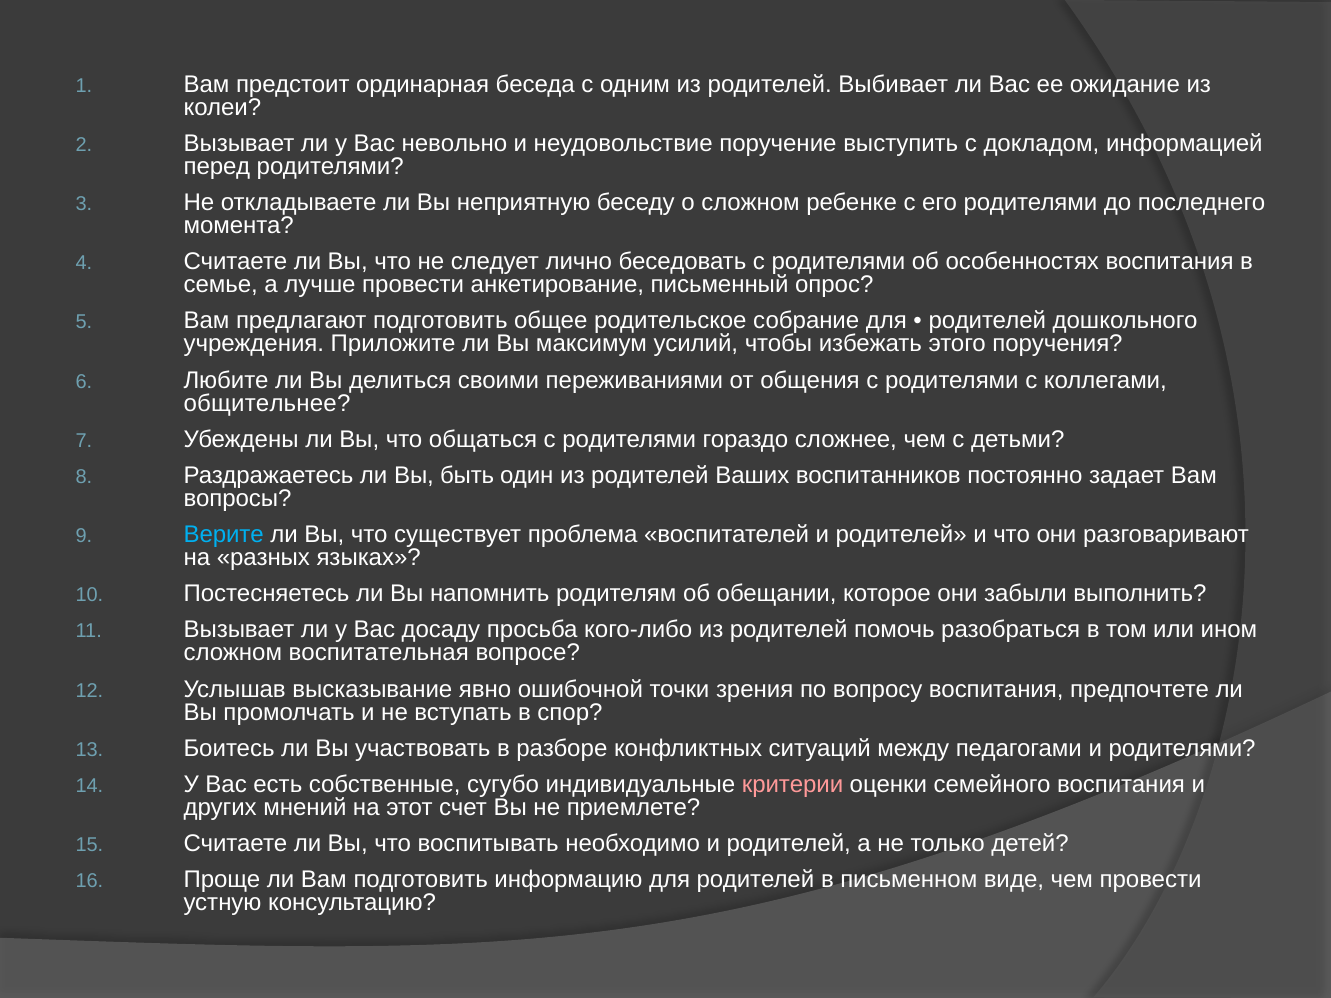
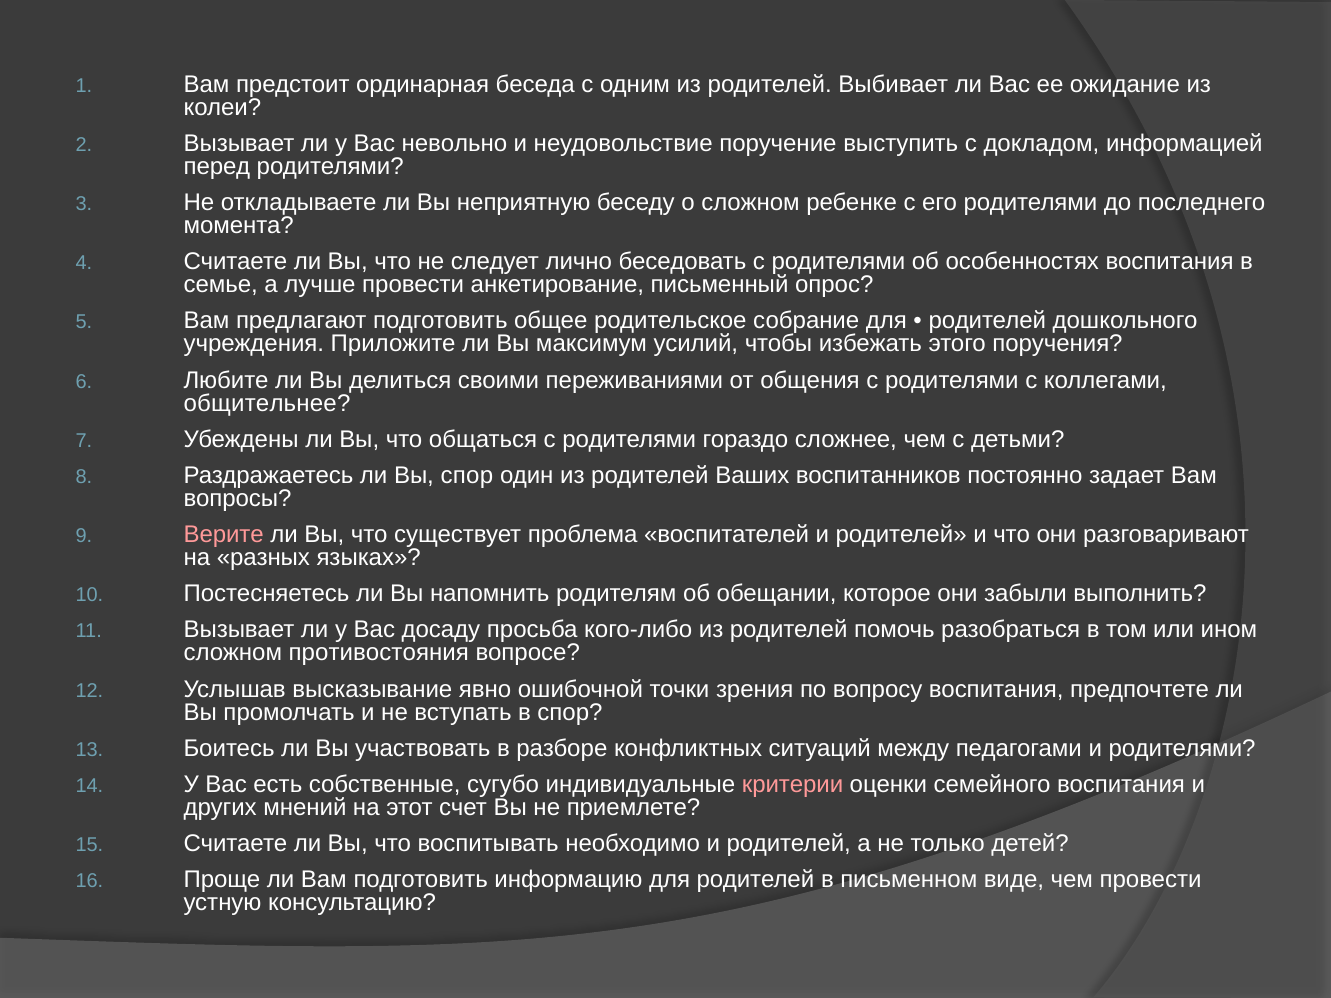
Вы быть: быть -> спор (467, 476)
Верите colour: light blue -> pink (224, 535)
воспитательная: воспитательная -> противостояния (379, 653)
